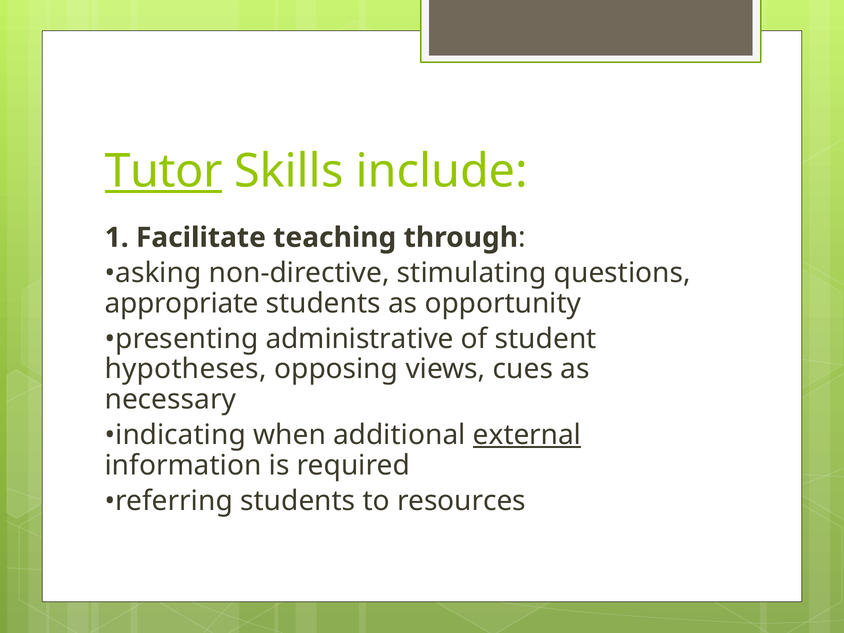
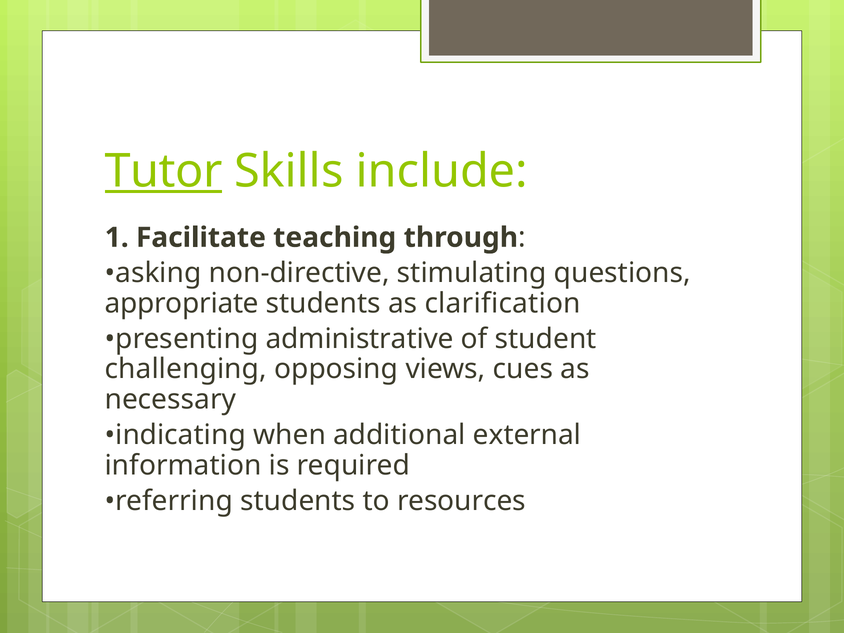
opportunity: opportunity -> clarification (503, 303)
hypotheses: hypotheses -> challenging (186, 369)
external underline: present -> none (527, 435)
